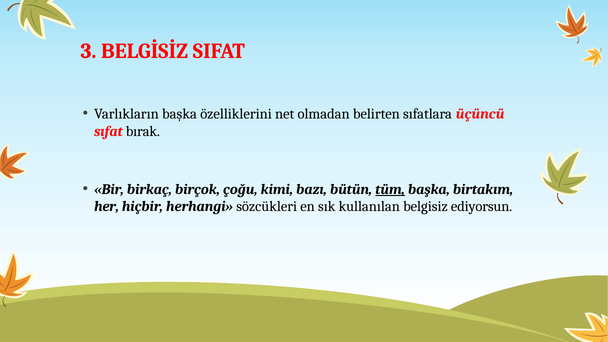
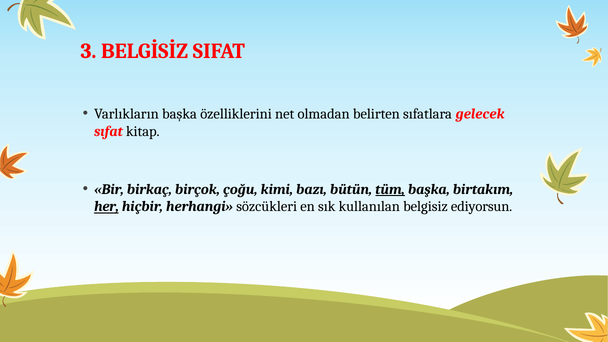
üçüncü: üçüncü -> gelecek (480, 114)
bırak: bırak -> kitap (143, 131)
her underline: none -> present (107, 207)
